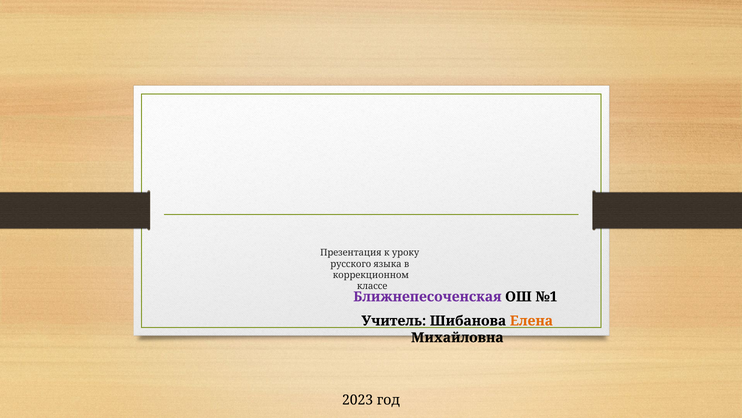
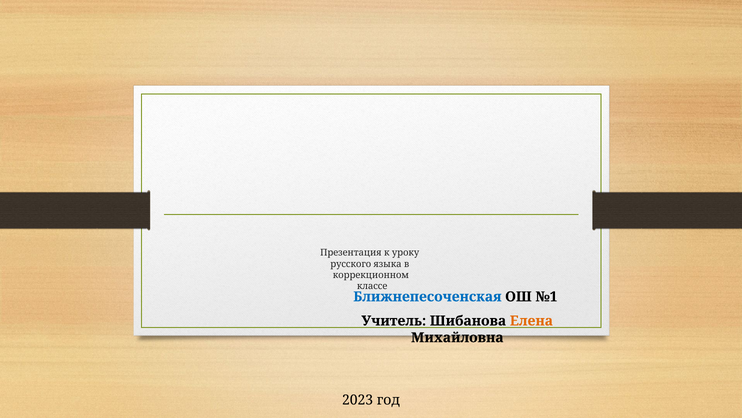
Ближнепесоченская colour: purple -> blue (427, 296)
